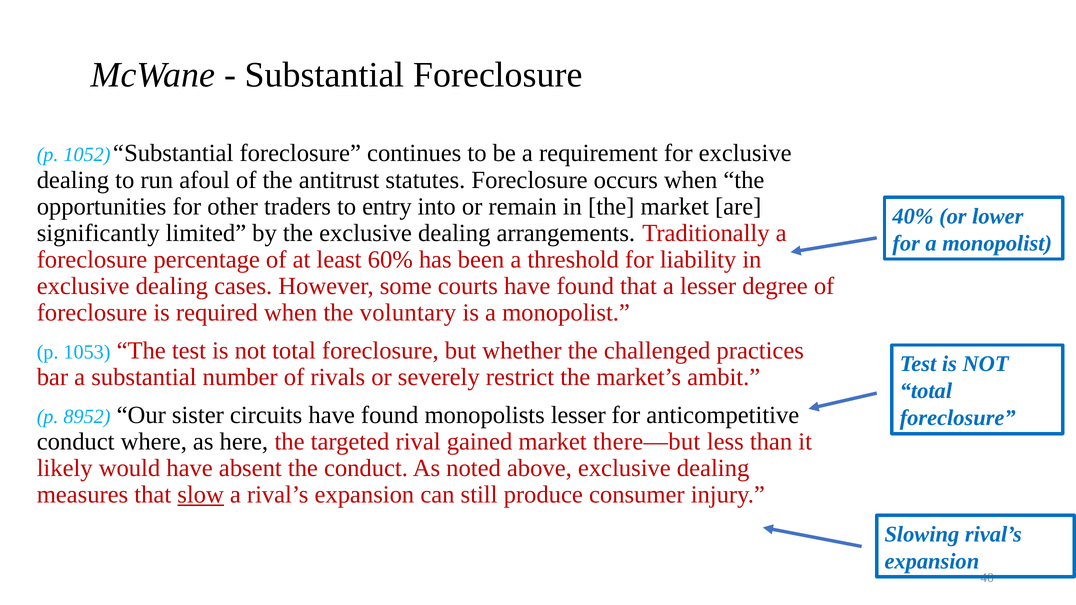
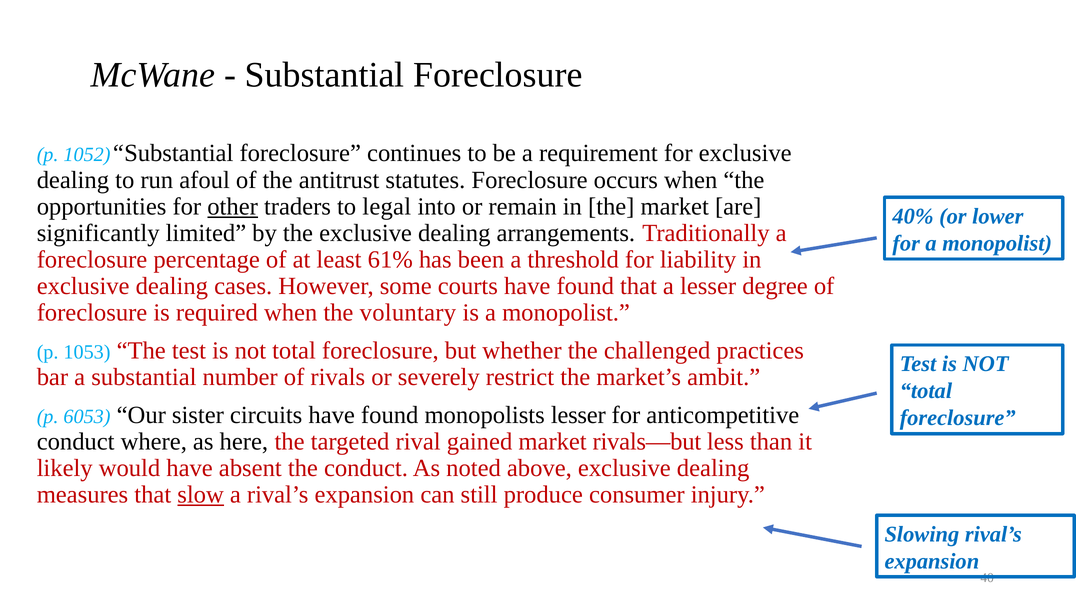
other underline: none -> present (233, 207)
entry: entry -> legal (387, 207)
60%: 60% -> 61% (390, 260)
8952: 8952 -> 6053 (87, 417)
there—but: there—but -> rivals—but (647, 442)
